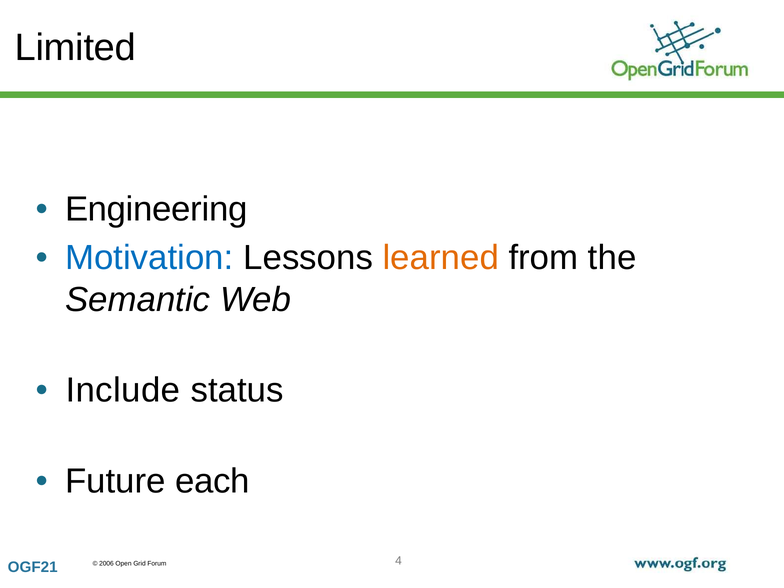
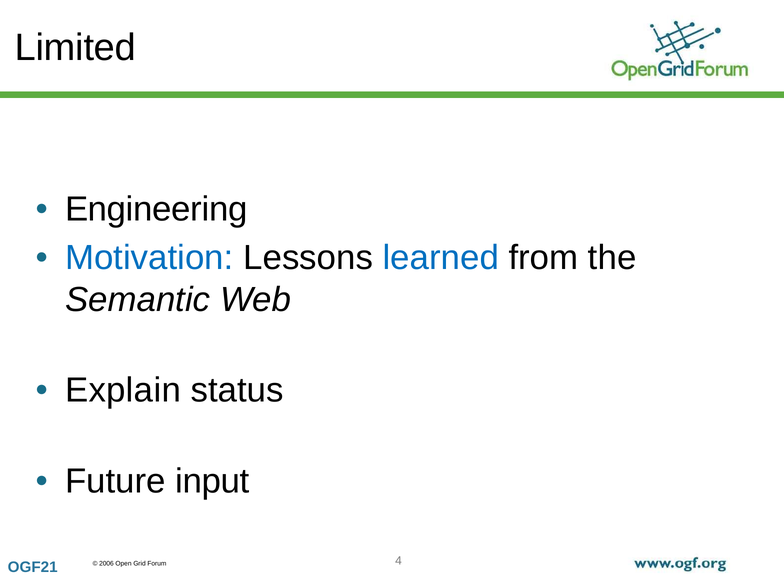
learned colour: orange -> blue (441, 258)
Include: Include -> Explain (123, 390)
each: each -> input (212, 481)
